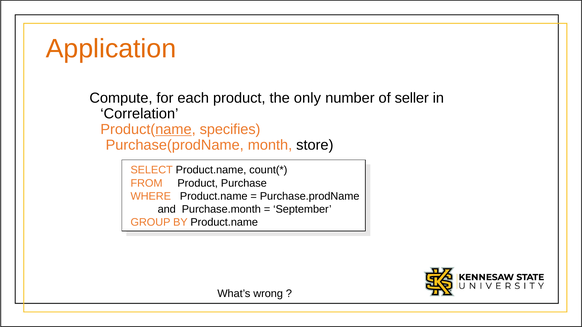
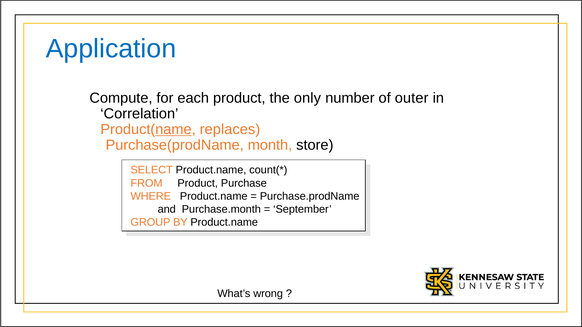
Application colour: orange -> blue (111, 49)
seller: seller -> outer (412, 98)
specifies: specifies -> replaces (230, 129)
